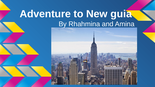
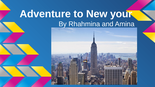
guia: guia -> your (121, 14)
